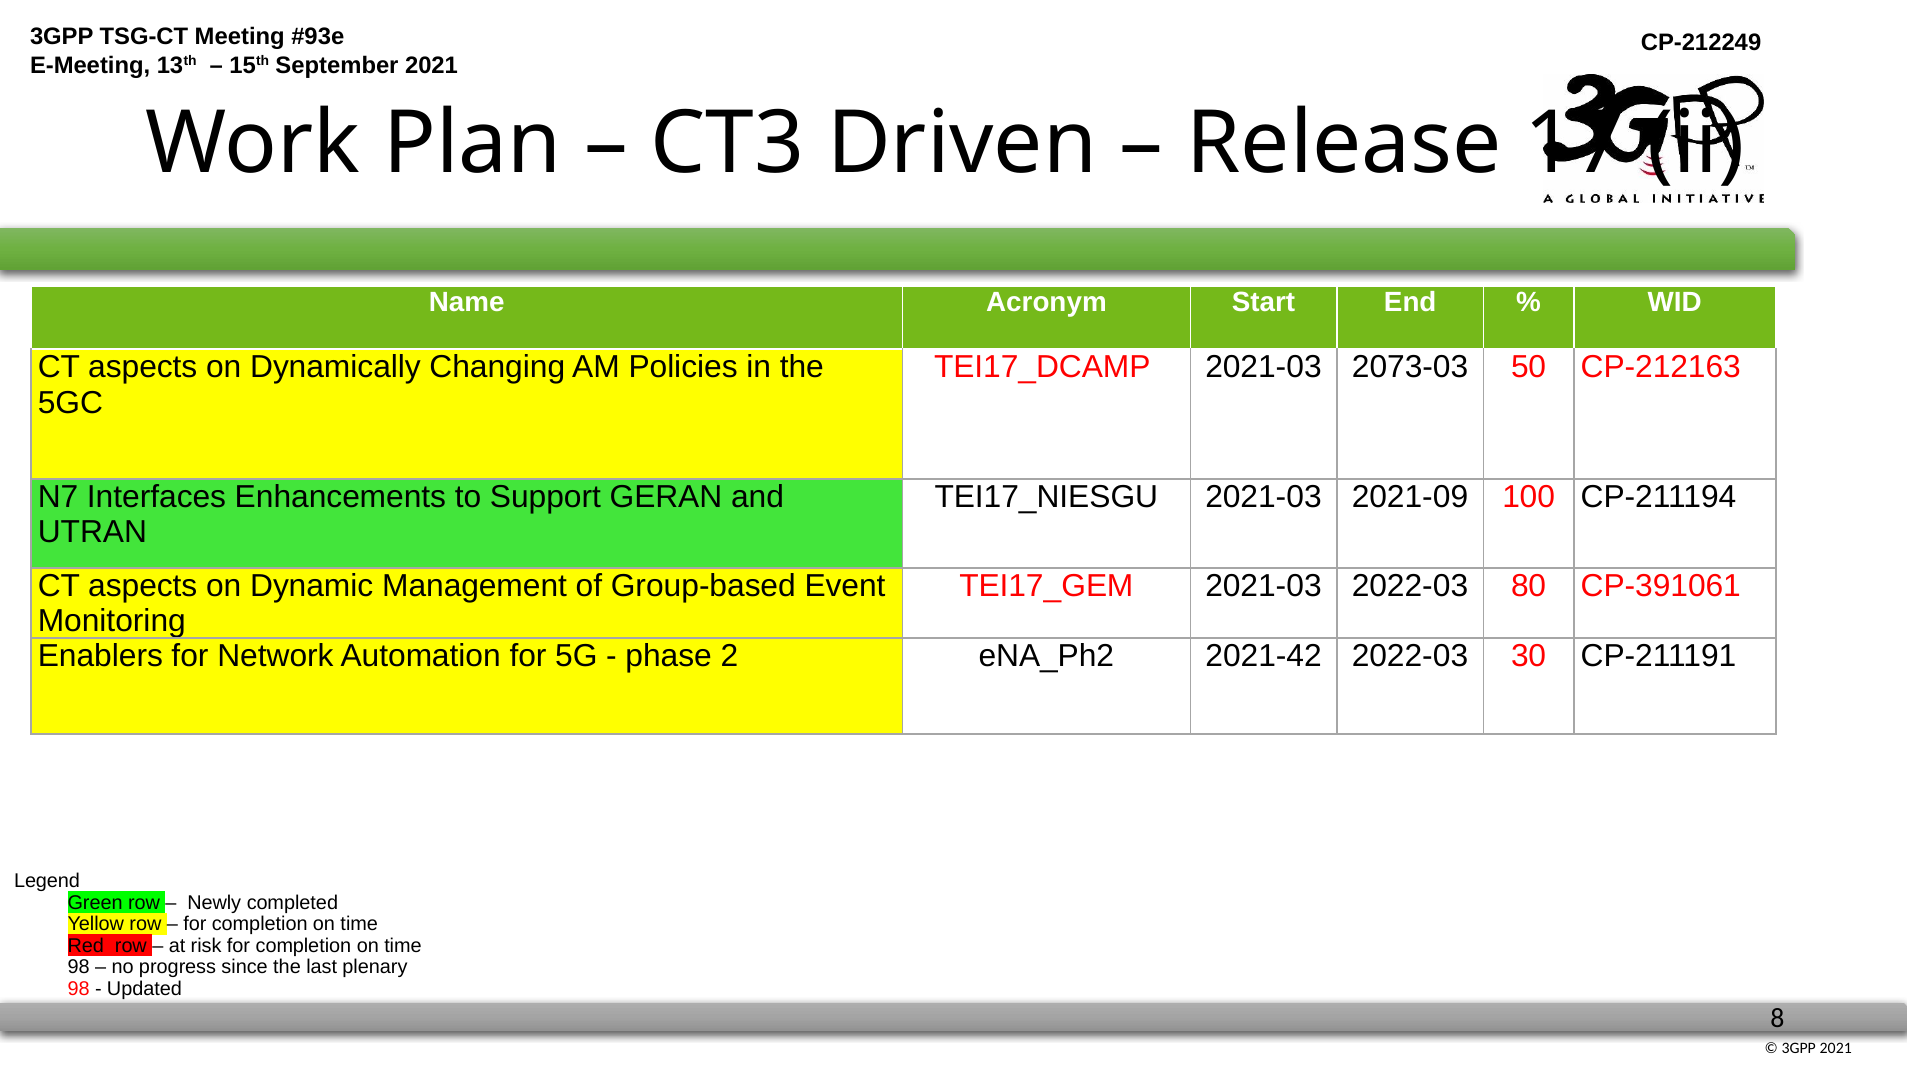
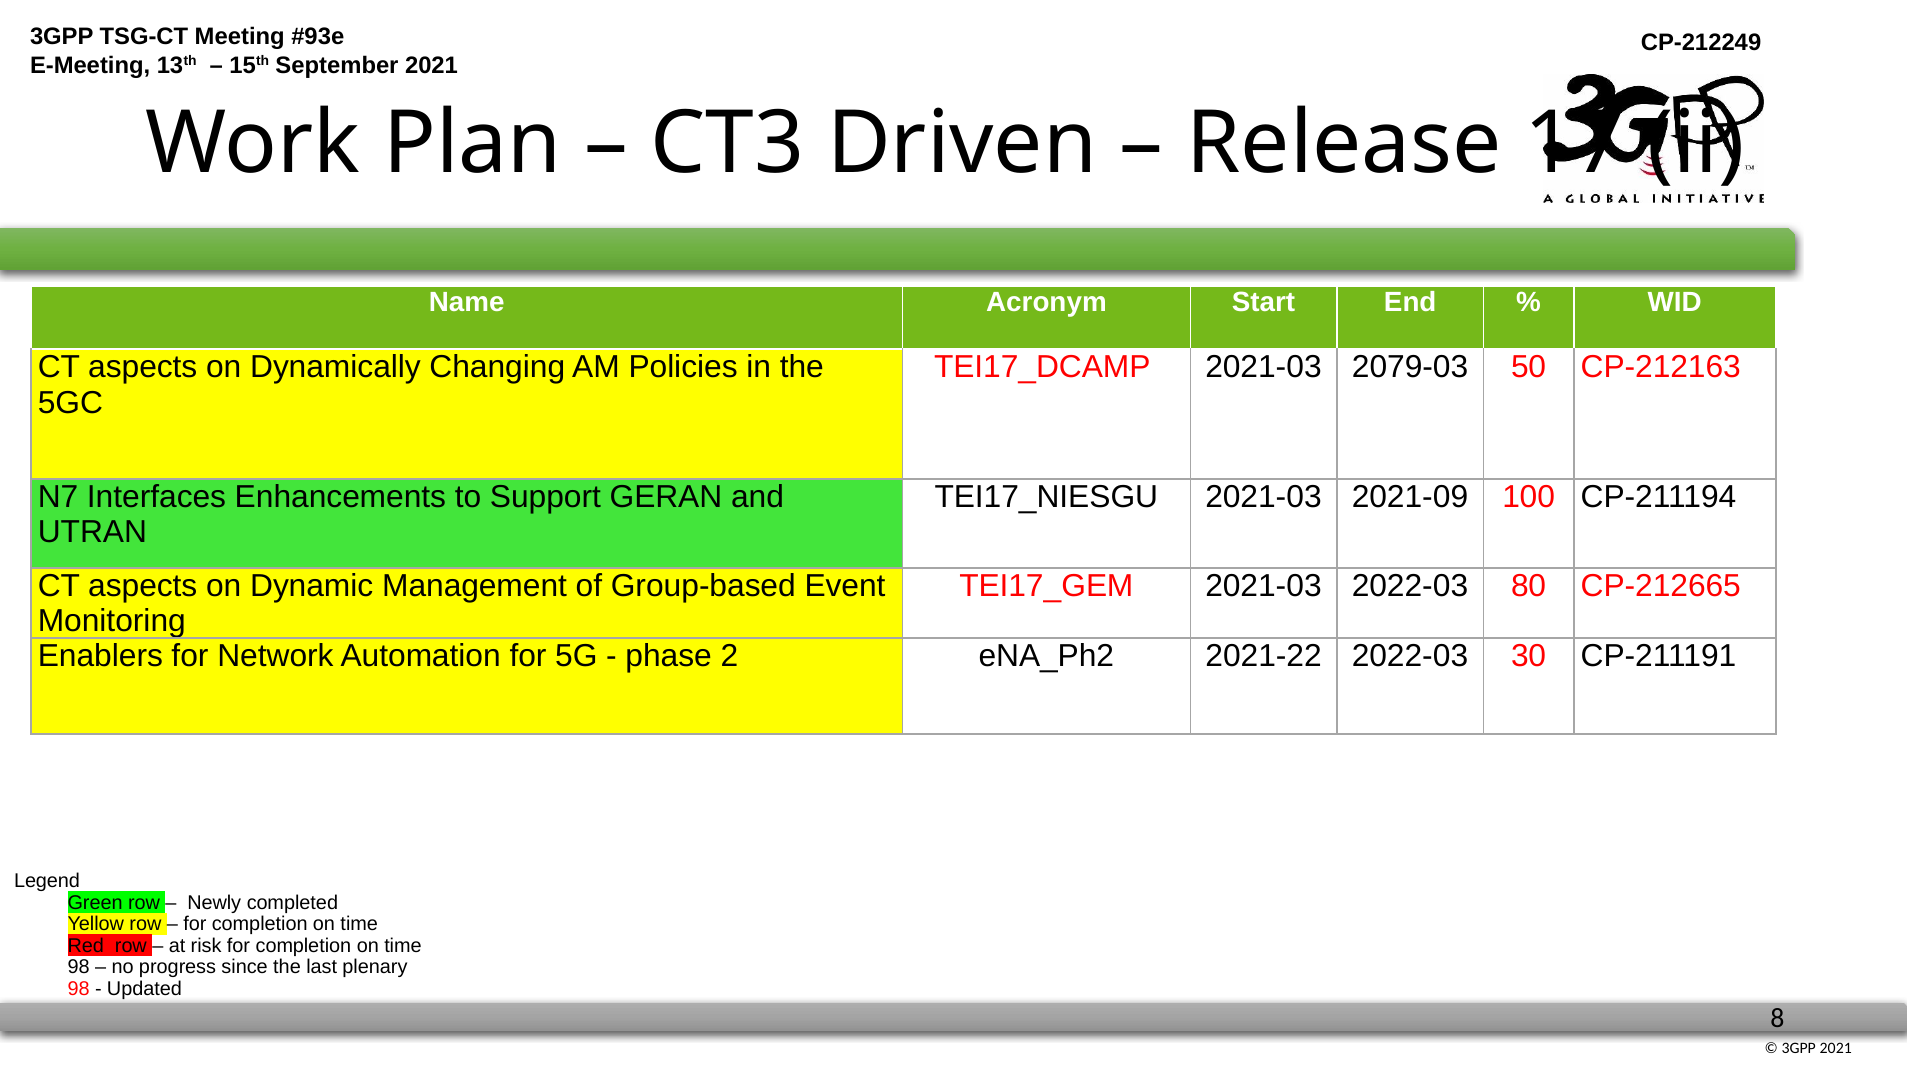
2073-03: 2073-03 -> 2079-03 (1410, 368)
CP-391061: CP-391061 -> CP-212665 (1661, 586)
2021-42: 2021-42 -> 2021-22 (1264, 657)
